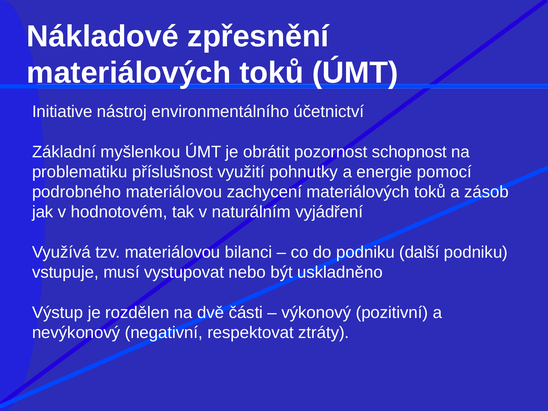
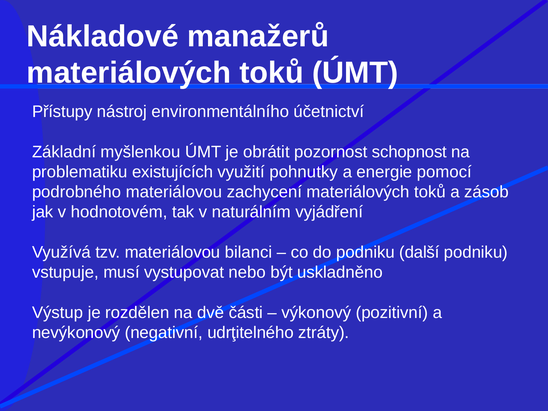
zpřesnění: zpřesnění -> manažerů (258, 36)
Initiative: Initiative -> Přístupy (62, 112)
příslušnost: příslušnost -> existujících (173, 172)
respektovat: respektovat -> udrţitelného (251, 333)
